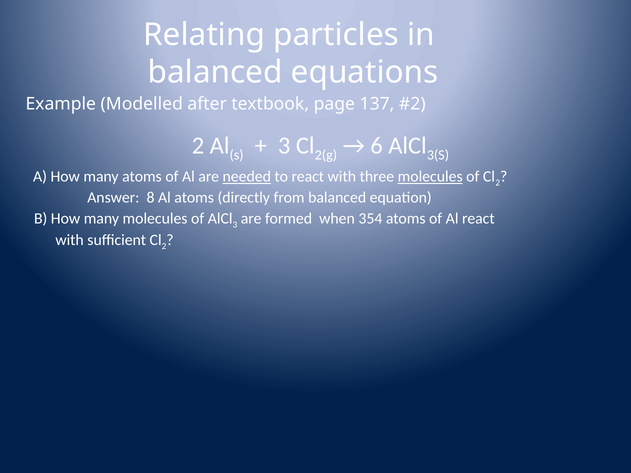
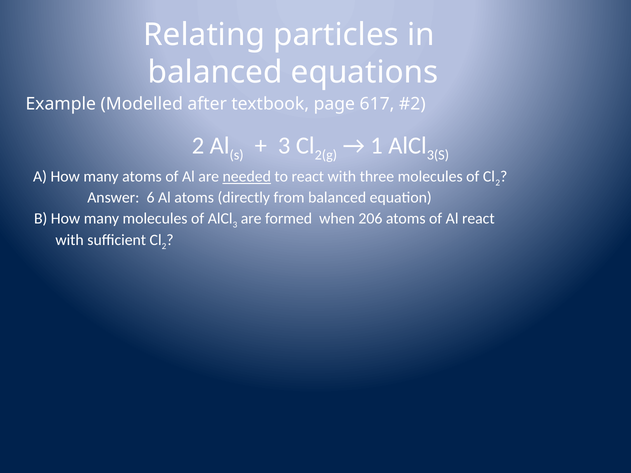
137: 137 -> 617 (377, 104)
6: 6 -> 1 (376, 146)
molecules underline: present -> none (430, 177)
8: 8 -> 6 (151, 198)
354: 354 -> 206 (370, 219)
